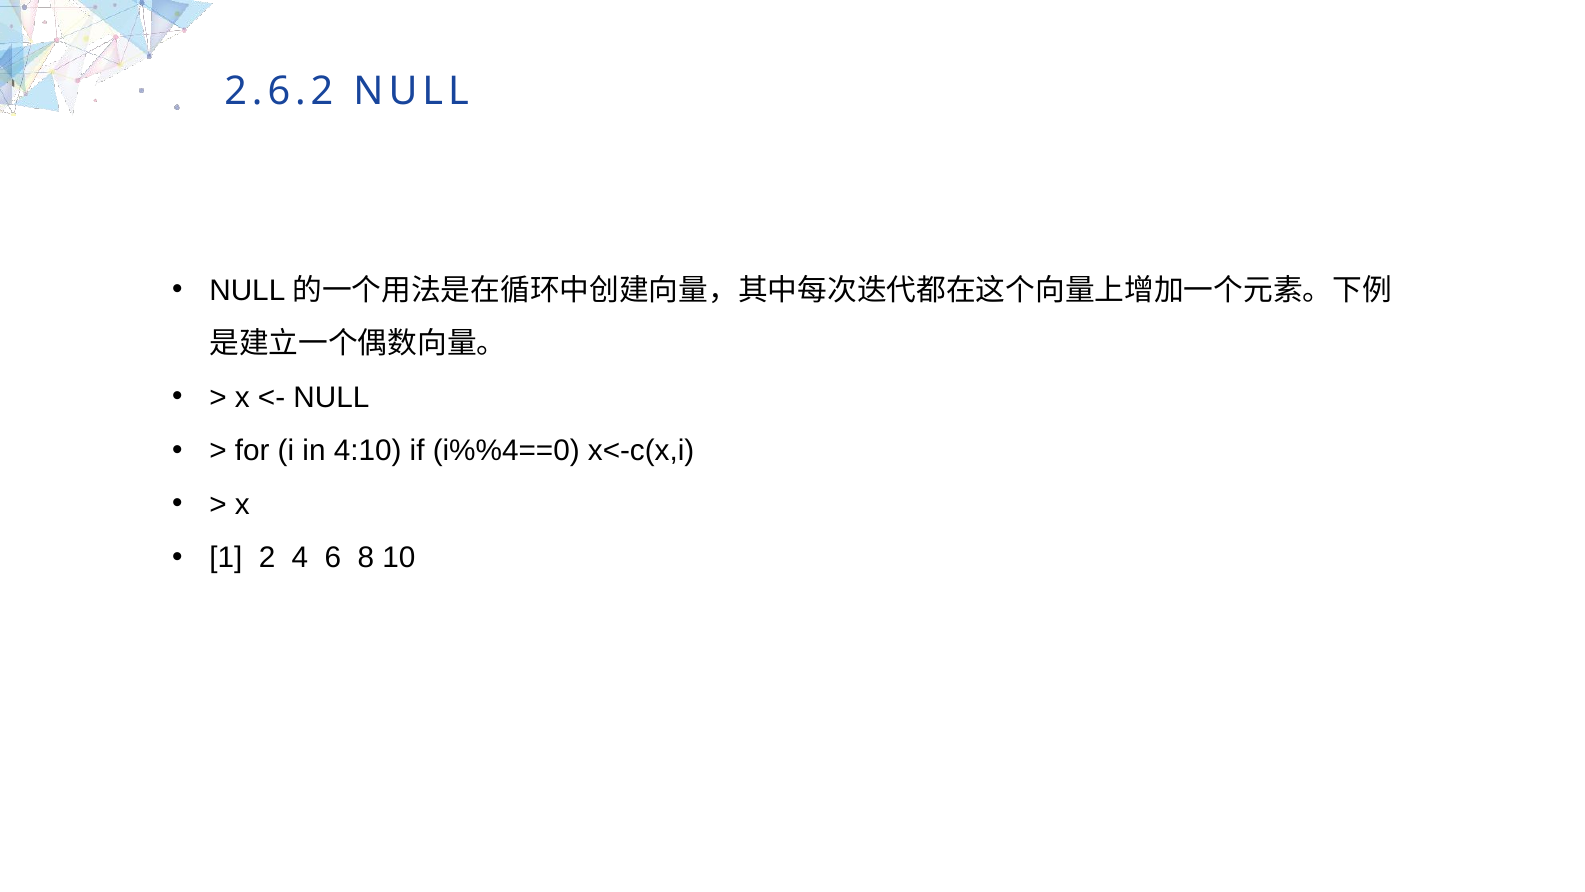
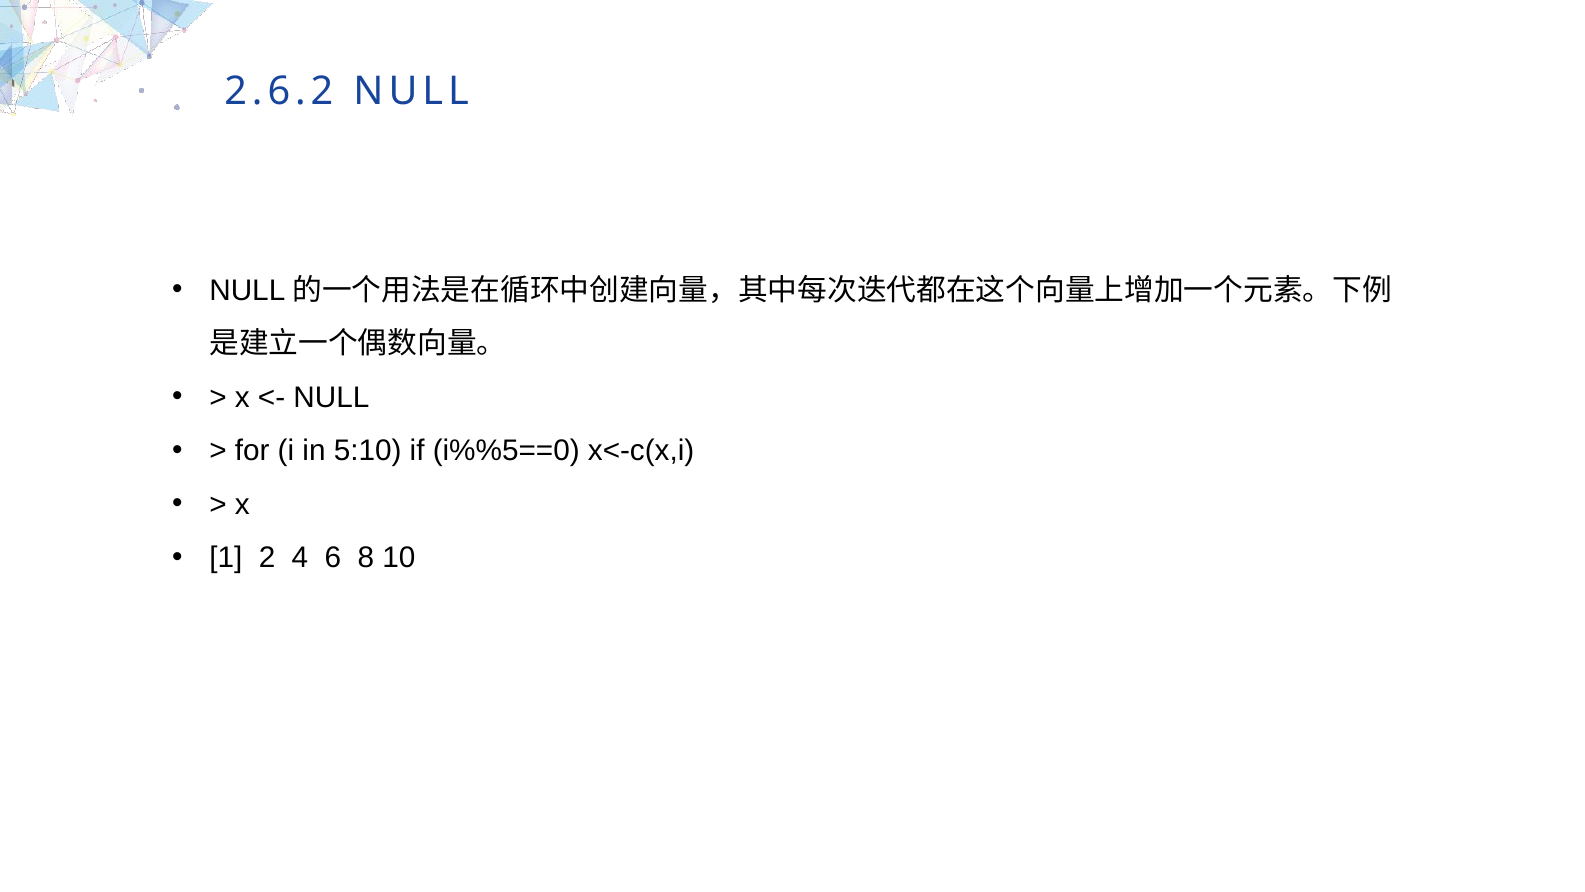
4:10: 4:10 -> 5:10 (368, 451)
i%%4==0: i%%4==0 -> i%%5==0 (506, 451)
